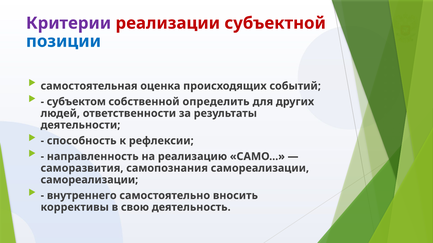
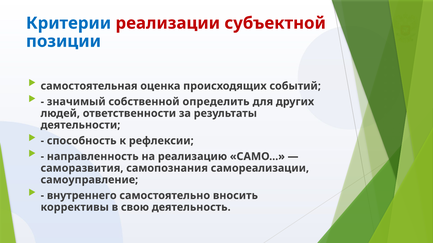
Критерии colour: purple -> blue (69, 23)
субъектом: субъектом -> значимый (76, 102)
самореализации: самореализации -> самоуправление (89, 180)
